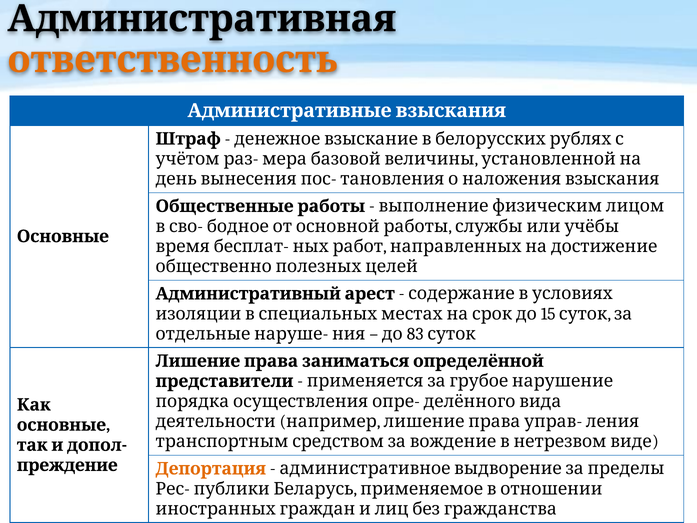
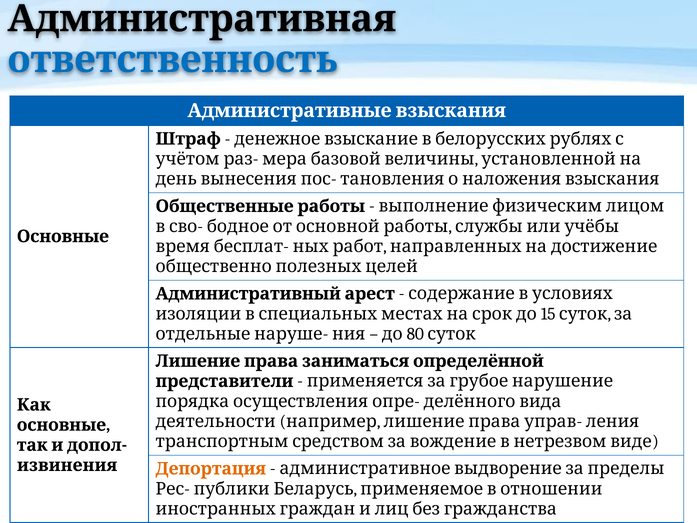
ответственность colour: orange -> blue (173, 60)
83: 83 -> 80 (415, 334)
преждение: преждение -> извинения (67, 465)
